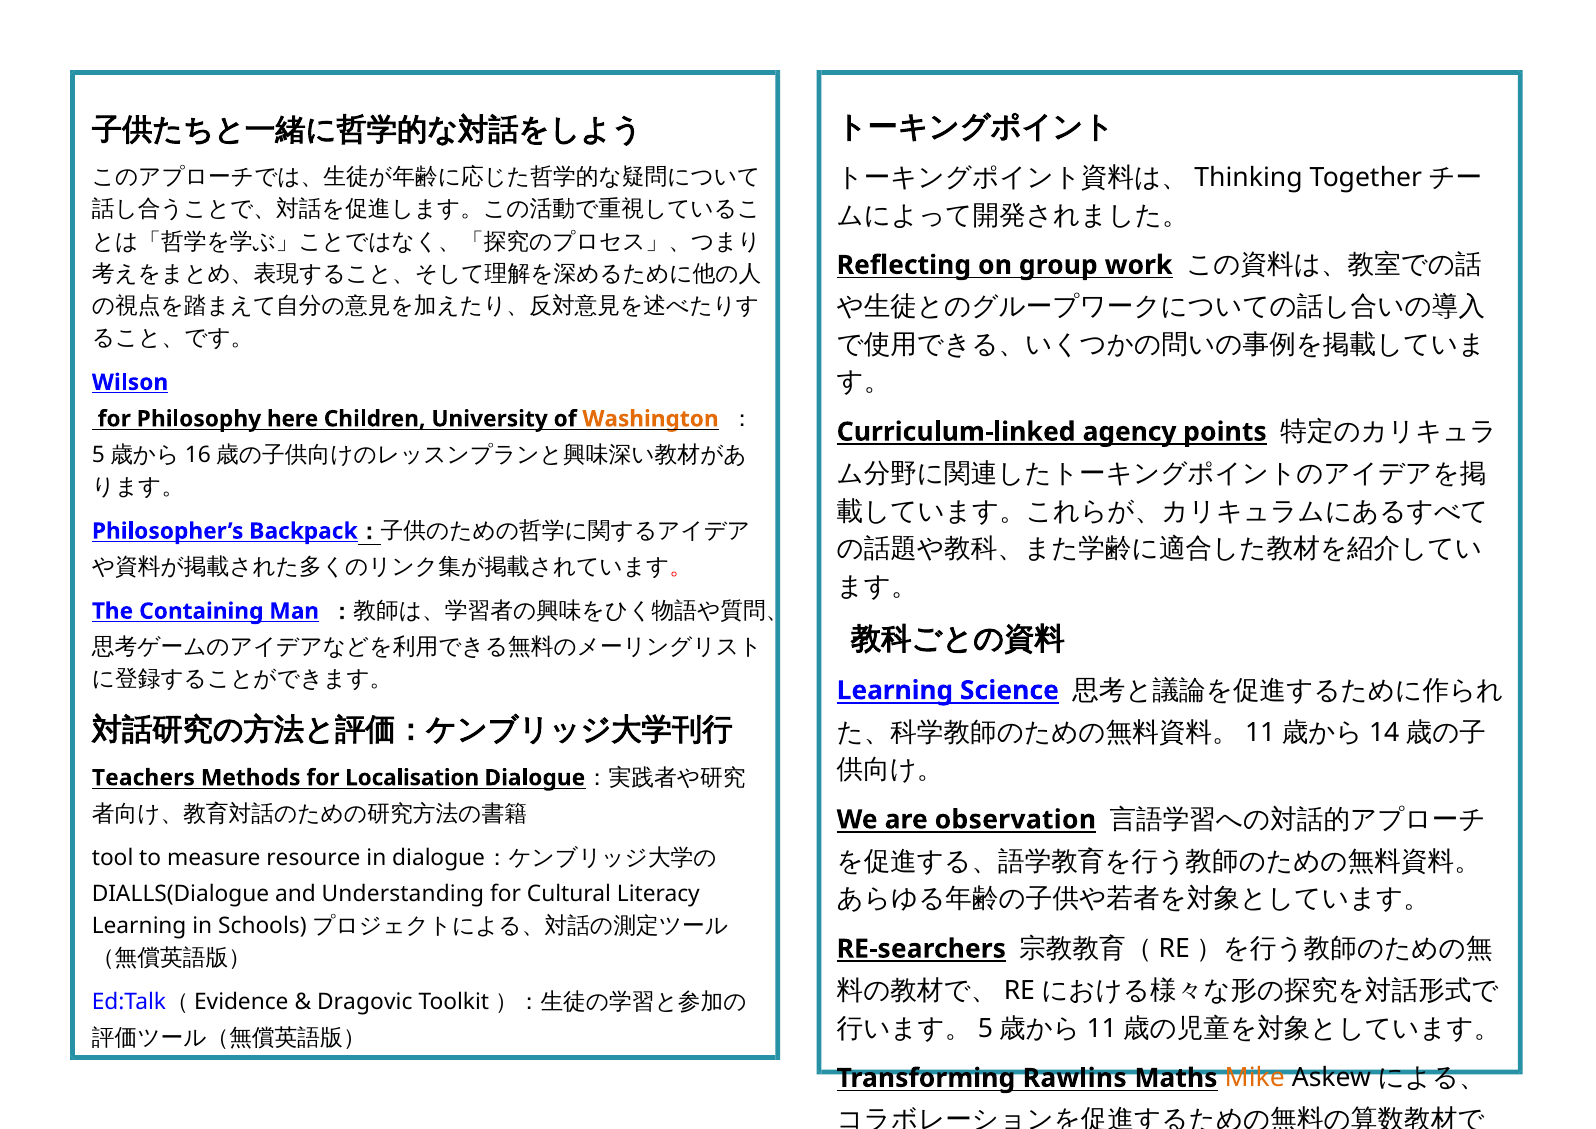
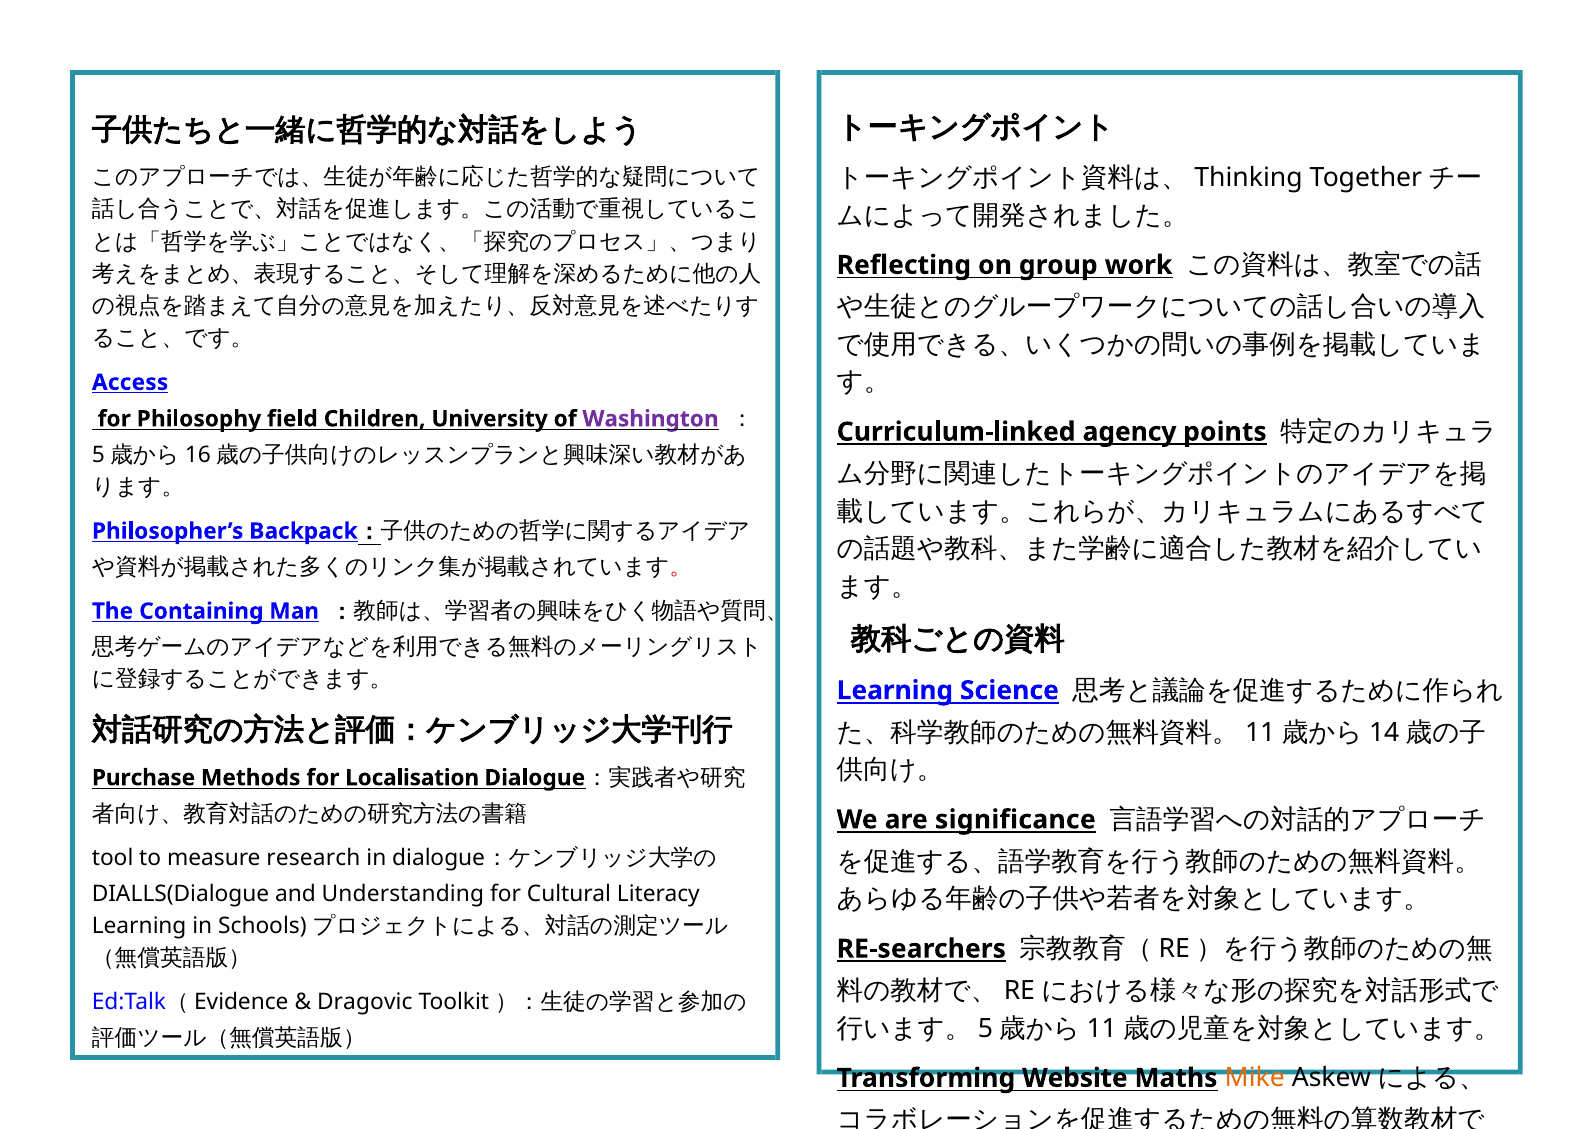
Wilson: Wilson -> Access (130, 382)
here: here -> field (292, 419)
Washington colour: orange -> purple (651, 419)
Teachers: Teachers -> Purchase (144, 778)
observation: observation -> significance (1015, 819)
resource: resource -> research (313, 858)
Rawlins: Rawlins -> Website (1075, 1078)
